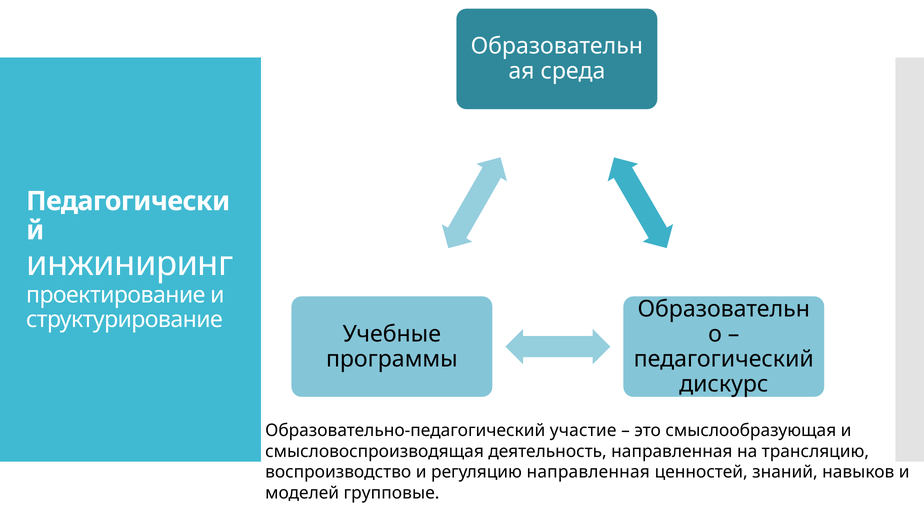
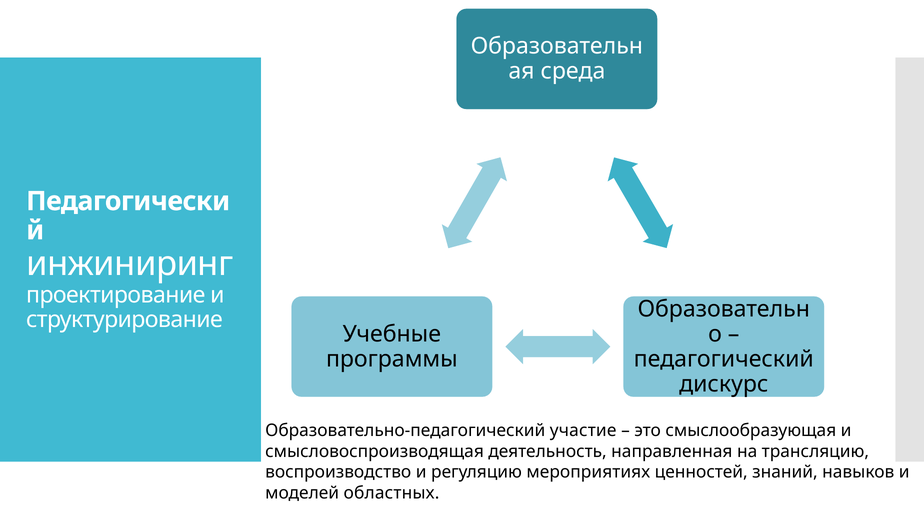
регуляцию направленная: направленная -> мероприятиях (588, 472)
групповые: групповые -> областных (392, 493)
